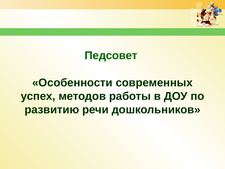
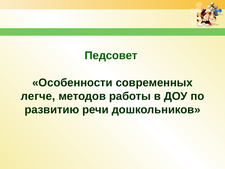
успех: успех -> легче (38, 96)
